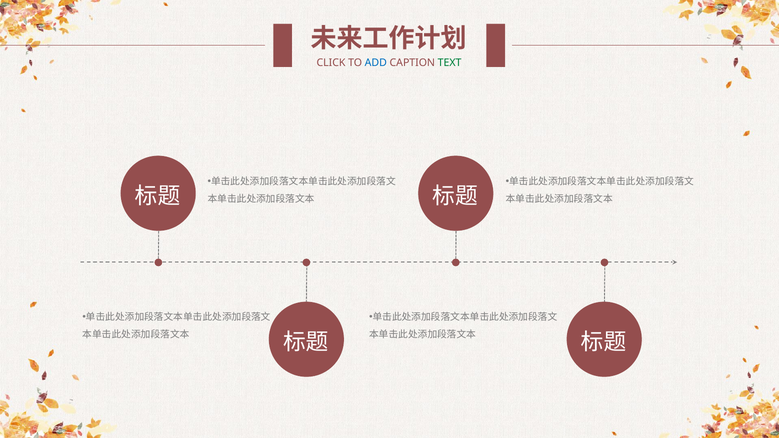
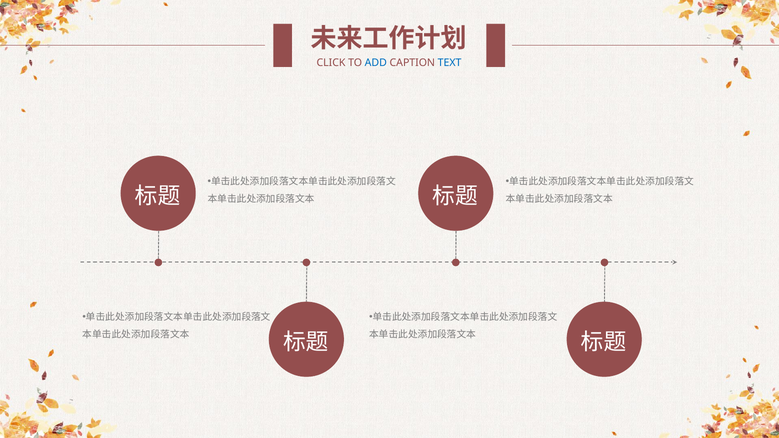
TEXT colour: green -> blue (450, 63)
